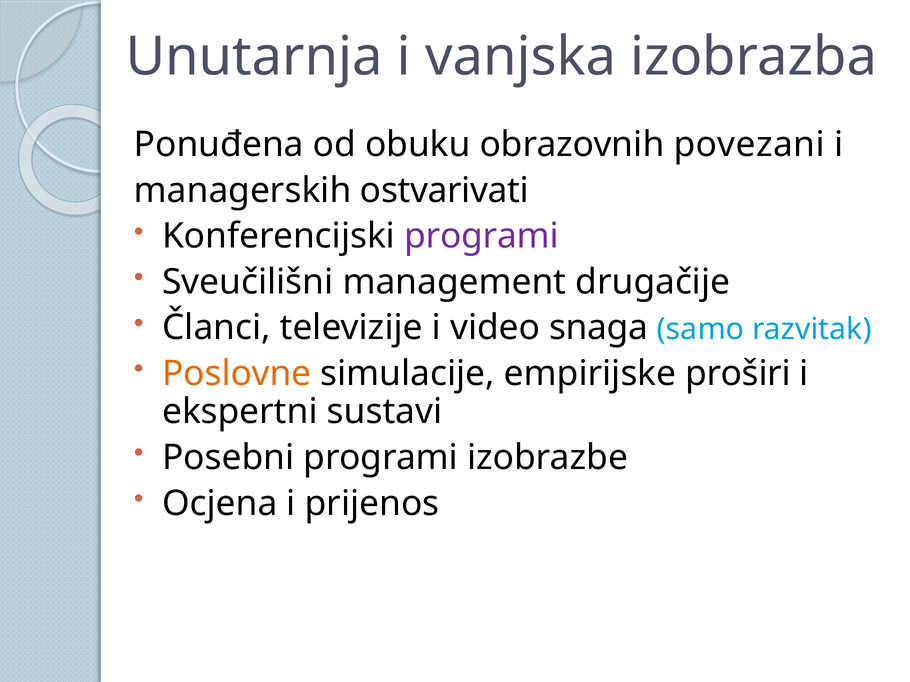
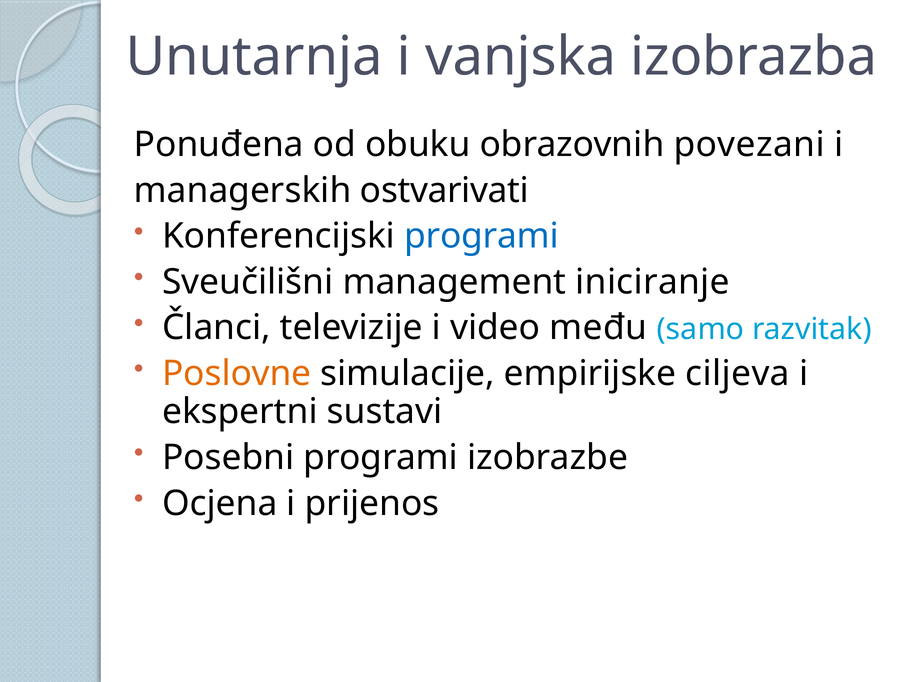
programi colour: purple -> blue (482, 236)
drugačije: drugačije -> iniciranje (653, 282)
snaga: snaga -> među (598, 328)
proširi: proširi -> ciljeva (738, 374)
